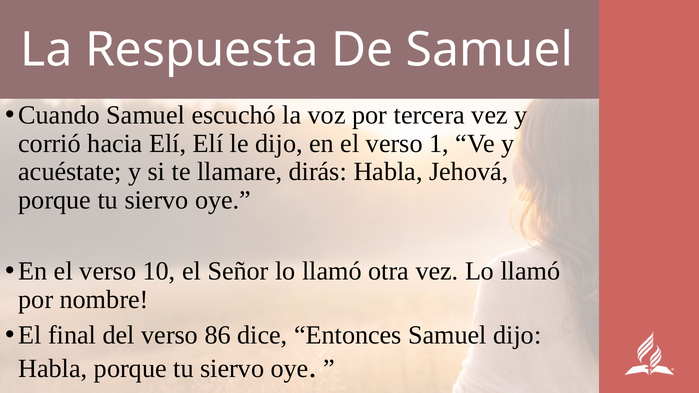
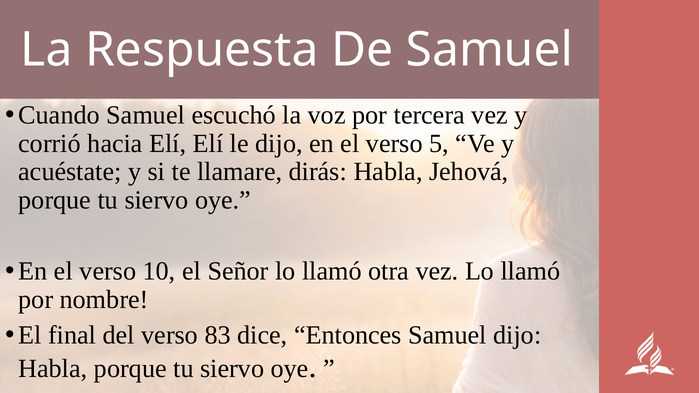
1: 1 -> 5 (439, 144)
86: 86 -> 83 (218, 335)
